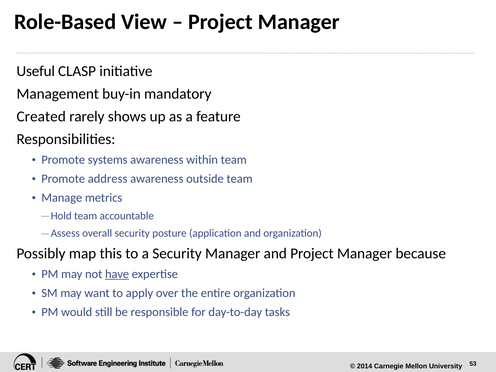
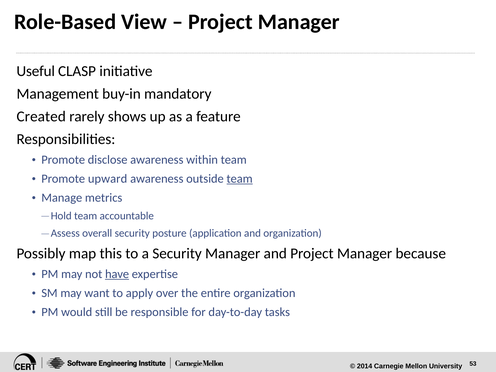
systems: systems -> disclose (108, 160)
address: address -> upward (108, 179)
team underline: none -> present (240, 179)
